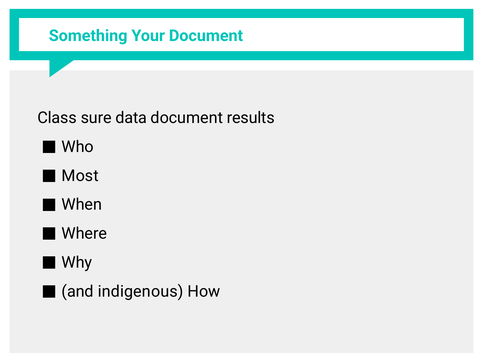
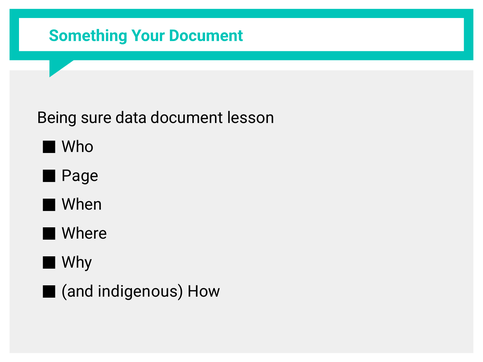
Class: Class -> Being (57, 118)
results: results -> lesson (251, 118)
Most: Most -> Page (80, 176)
